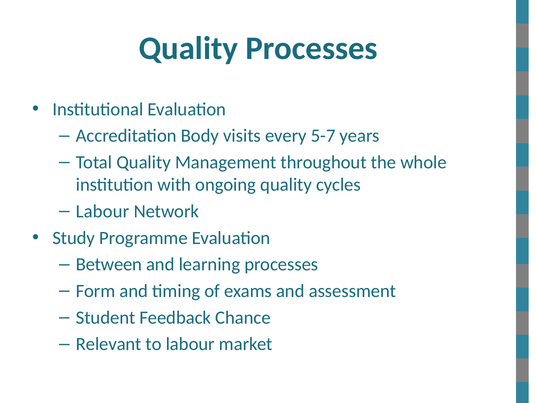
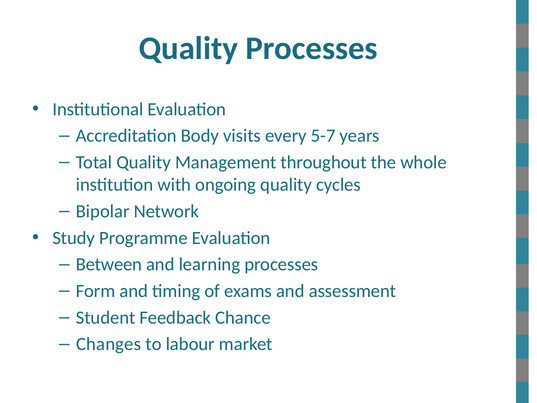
Labour: Labour -> Bipolar (103, 211)
Relevant: Relevant -> Changes (109, 344)
